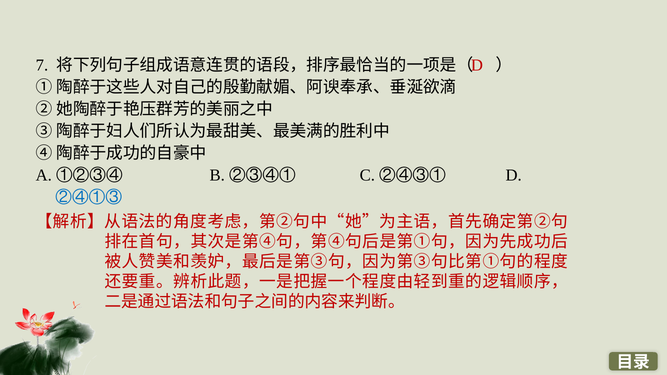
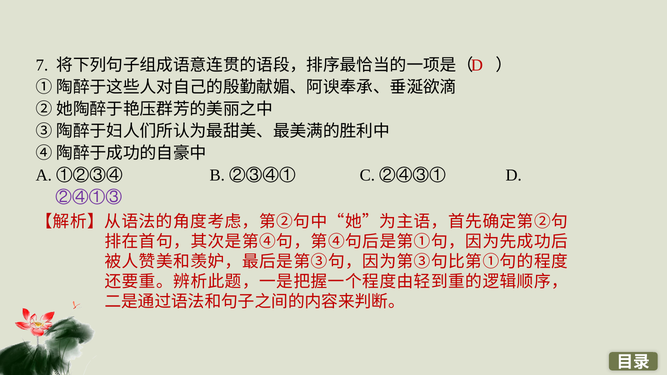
②④①③ colour: blue -> purple (89, 197)
